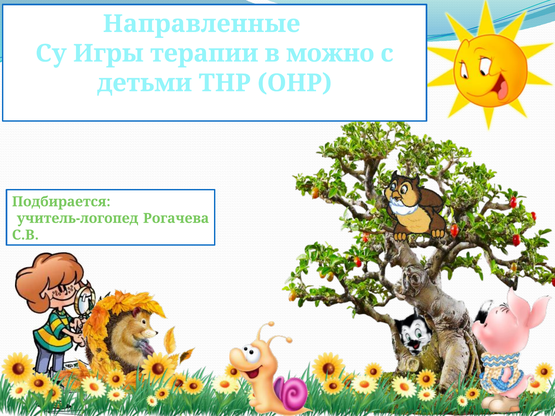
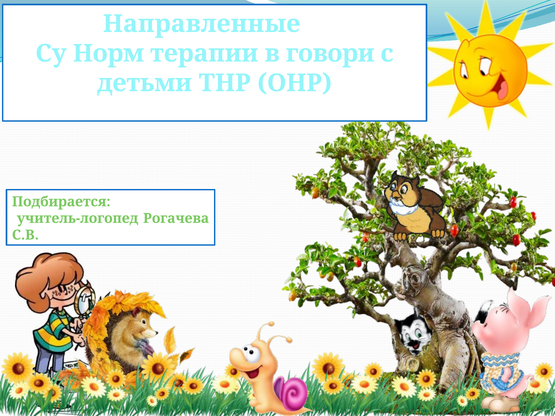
Игры: Игры -> Норм (109, 53)
можно: можно -> говори (330, 53)
